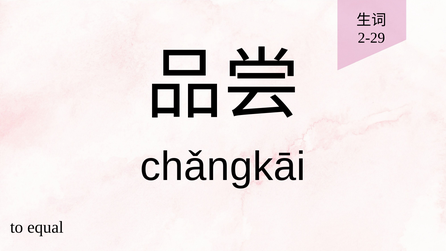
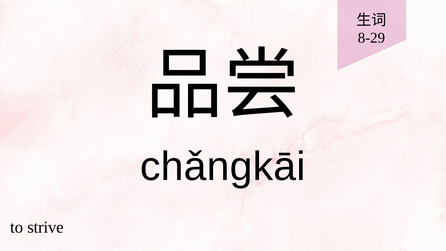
2-29: 2-29 -> 8-29 (371, 38)
equal: equal -> strive (45, 227)
